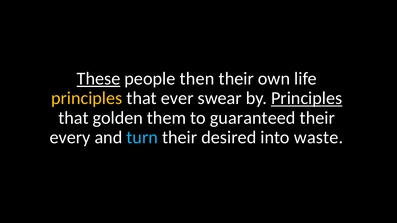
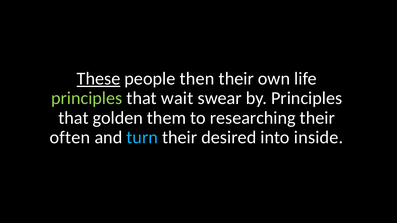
principles colour: yellow -> light green (87, 98)
ever: ever -> wait (177, 98)
Principles underline: present -> none (307, 98)
guaranteed: guaranteed -> researching (253, 118)
every: every -> often (70, 138)
waste: waste -> inside (319, 138)
